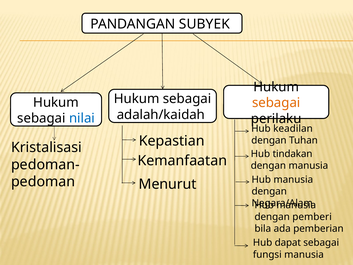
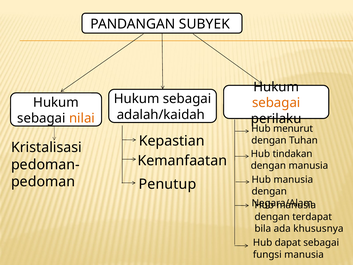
nilai colour: blue -> orange (82, 118)
keadilan: keadilan -> menurut (293, 128)
Menurut: Menurut -> Penutup (167, 184)
pemberi: pemberi -> terdapat (312, 217)
pemberian: pemberian -> khususnya (318, 228)
